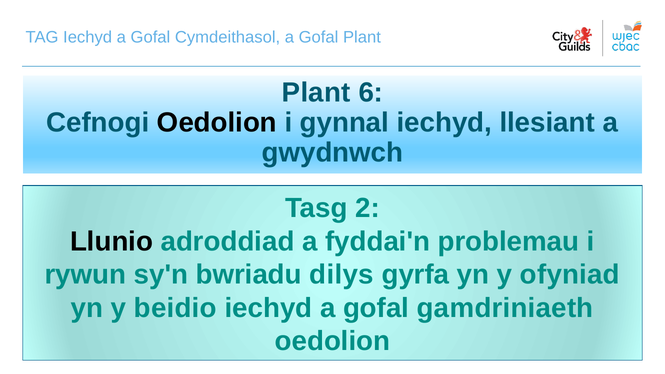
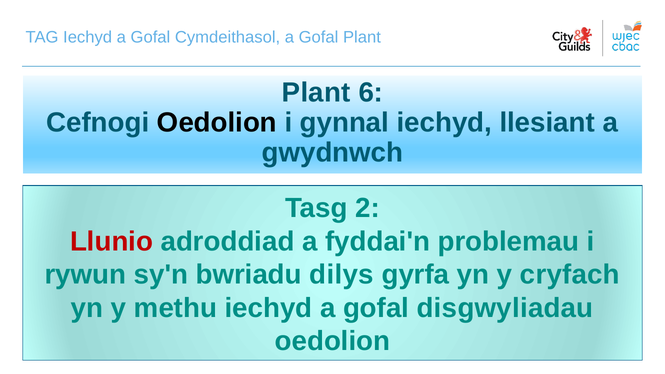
Llunio colour: black -> red (112, 242)
ofyniad: ofyniad -> cryfach (570, 275)
beidio: beidio -> methu (175, 308)
gamdriniaeth: gamdriniaeth -> disgwyliadau (505, 308)
